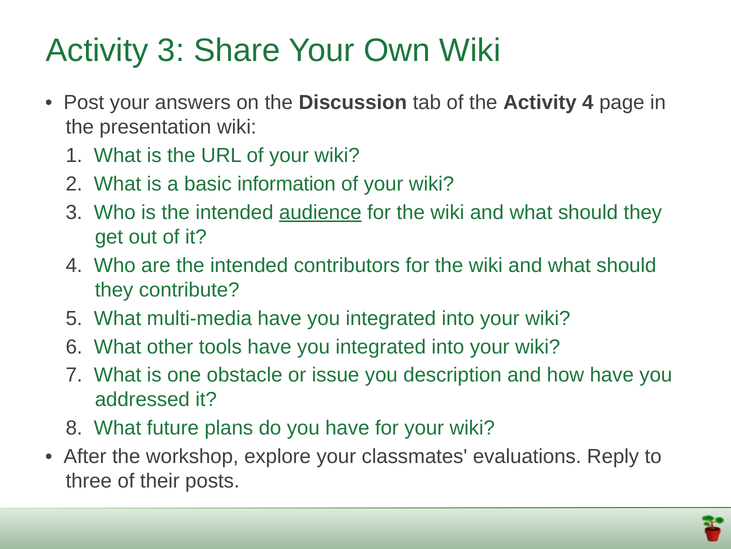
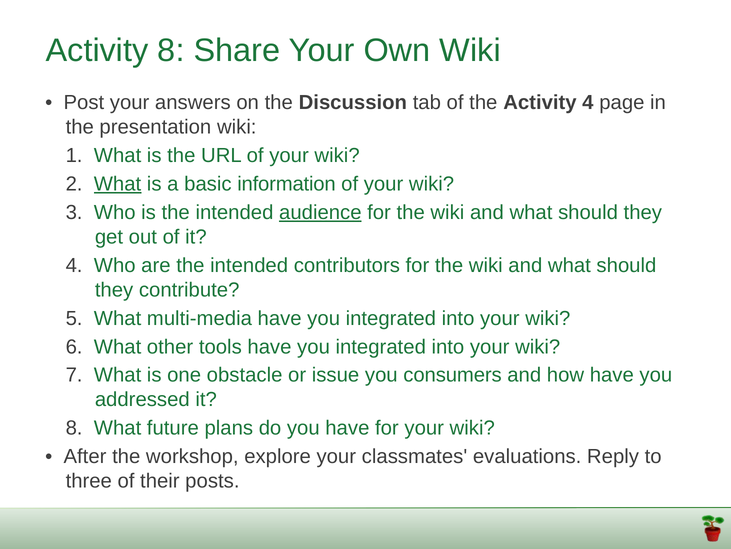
Activity 3: 3 -> 8 (171, 50)
What underline: none -> present (118, 184)
description: description -> consumers (453, 375)
